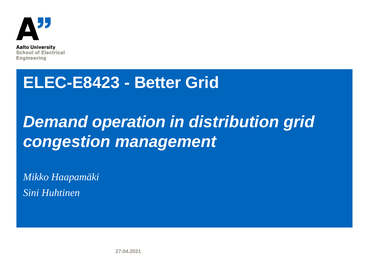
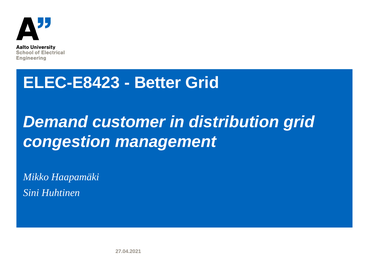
operation: operation -> customer (129, 122)
